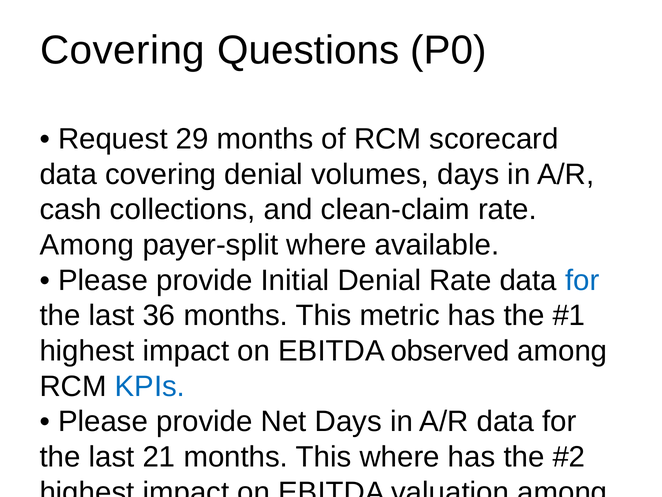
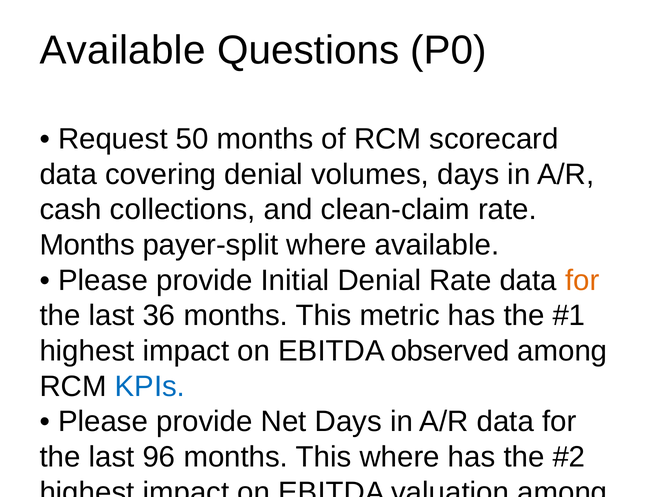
Covering: Covering -> Available (123, 50)
29: 29 -> 50 (192, 139)
Among: Among -> Months (87, 245)
for colour: blue -> orange (582, 280)
21: 21 -> 96 (159, 457)
